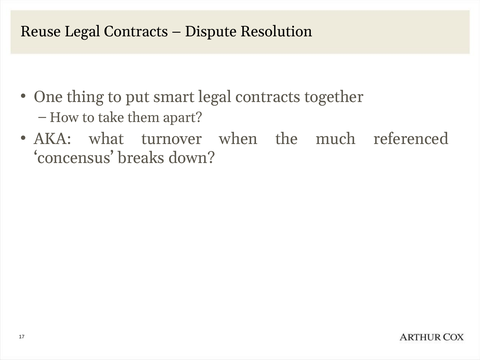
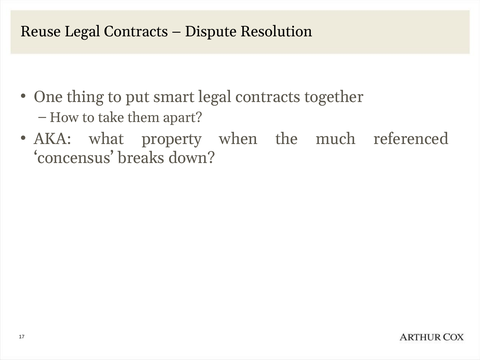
turnover: turnover -> property (172, 139)
